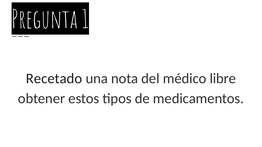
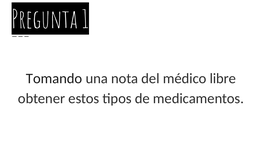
Recetado: Recetado -> Tomando (54, 79)
